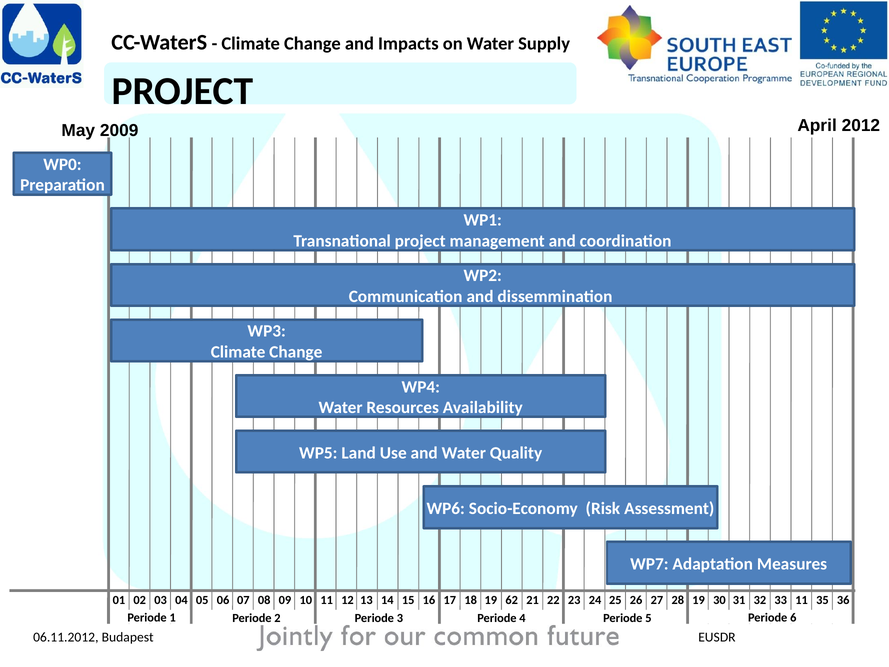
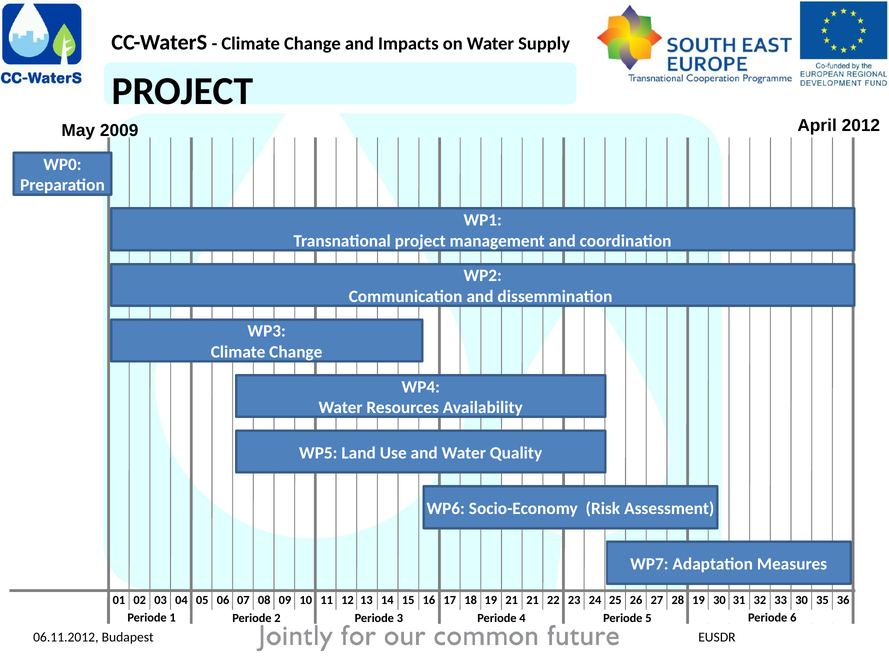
19 62: 62 -> 21 (512, 600)
33 11: 11 -> 30 (802, 600)
